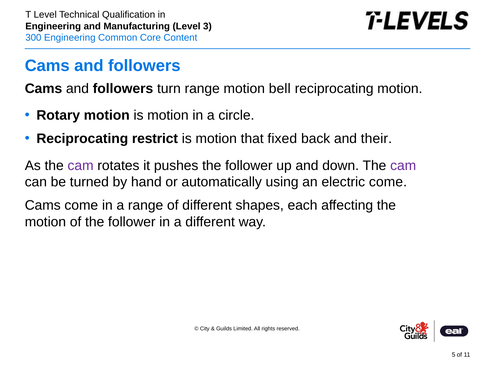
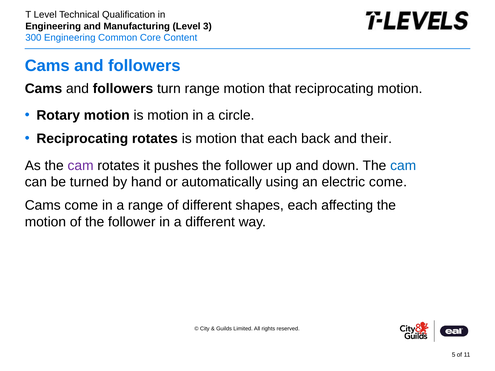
bell: bell -> that (280, 89)
Reciprocating restrict: restrict -> rotates (155, 139)
that fixed: fixed -> each (282, 139)
cam colour: purple -> blue (403, 166)
